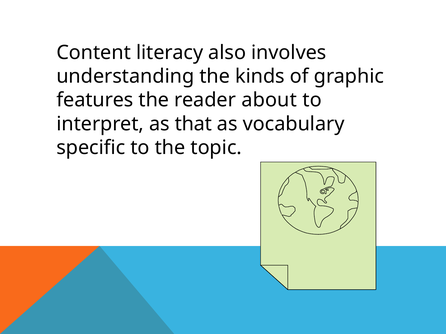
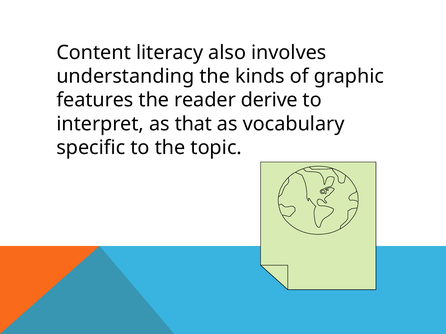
about: about -> derive (269, 100)
